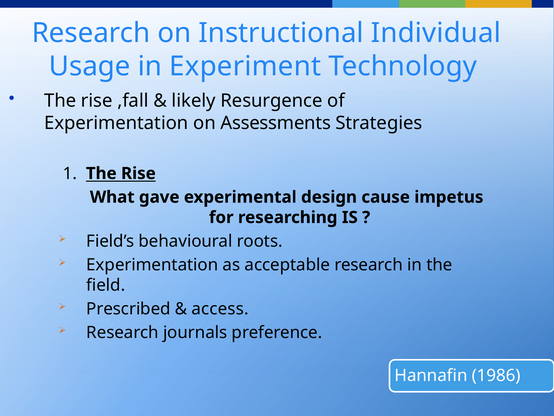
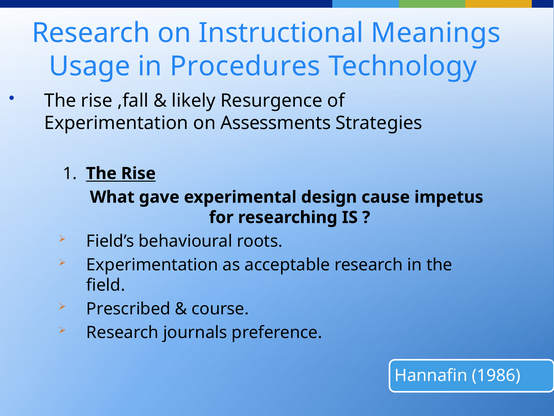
Individual: Individual -> Meanings (436, 33)
Experiment: Experiment -> Procedures (245, 66)
access: access -> course (220, 308)
